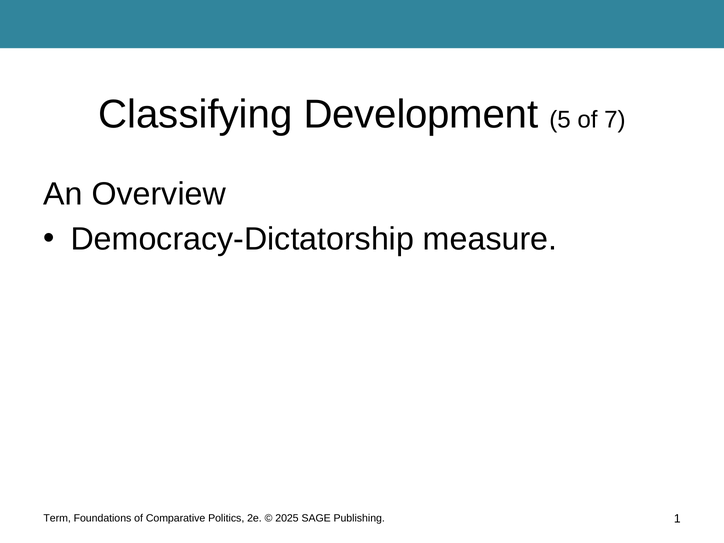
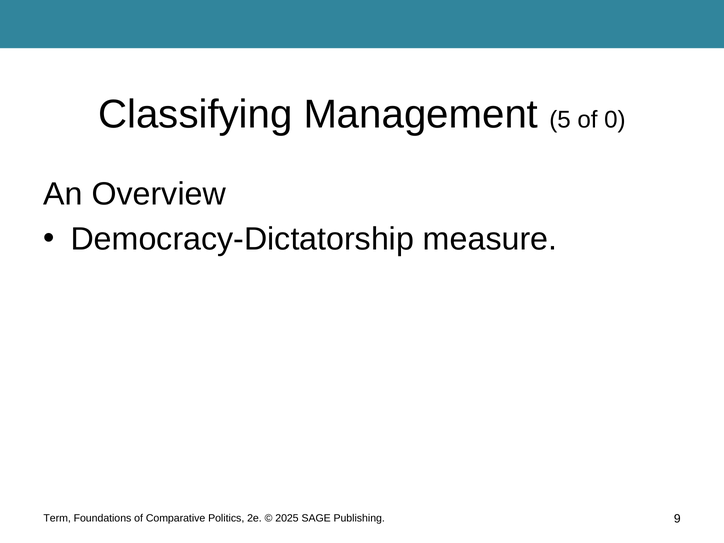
Development: Development -> Management (421, 114)
7: 7 -> 0 (615, 120)
1: 1 -> 9 (677, 519)
